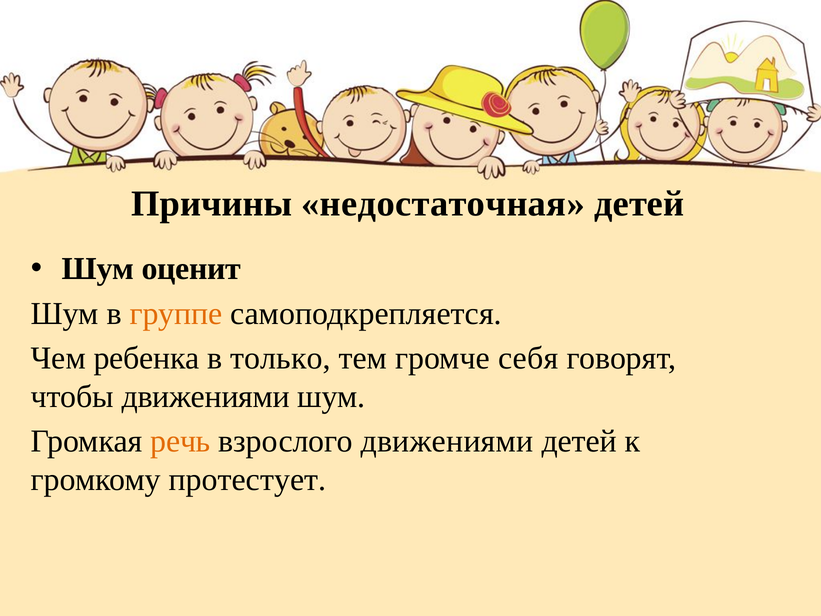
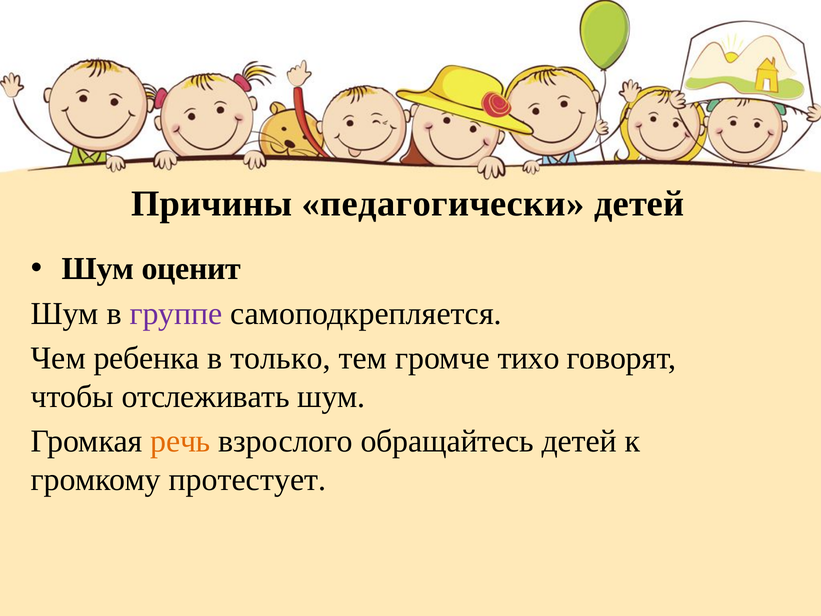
недостаточная: недостаточная -> педагогически (443, 204)
группе colour: orange -> purple (176, 313)
себя: себя -> тихо (529, 358)
чтобы движениями: движениями -> отслеживать (206, 397)
взрослого движениями: движениями -> обращайтесь (447, 441)
